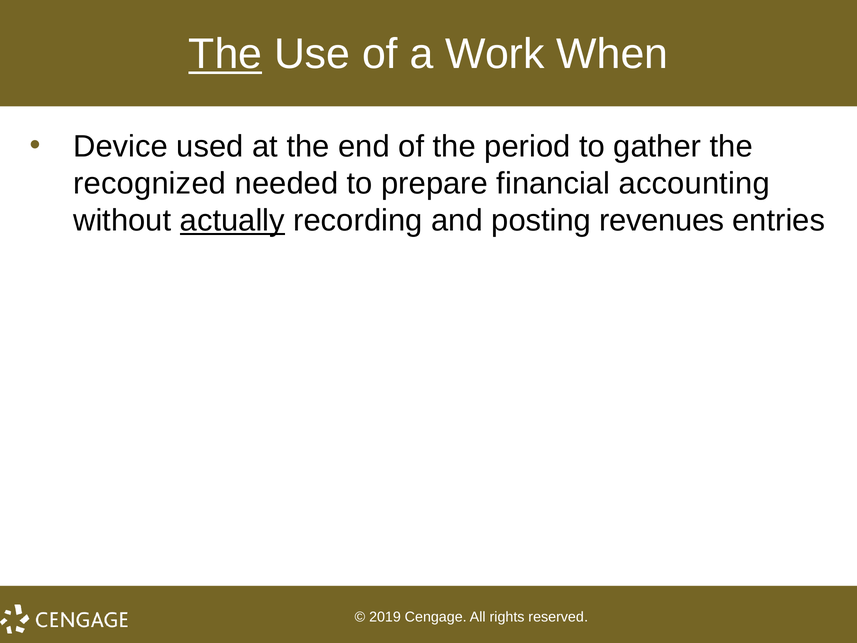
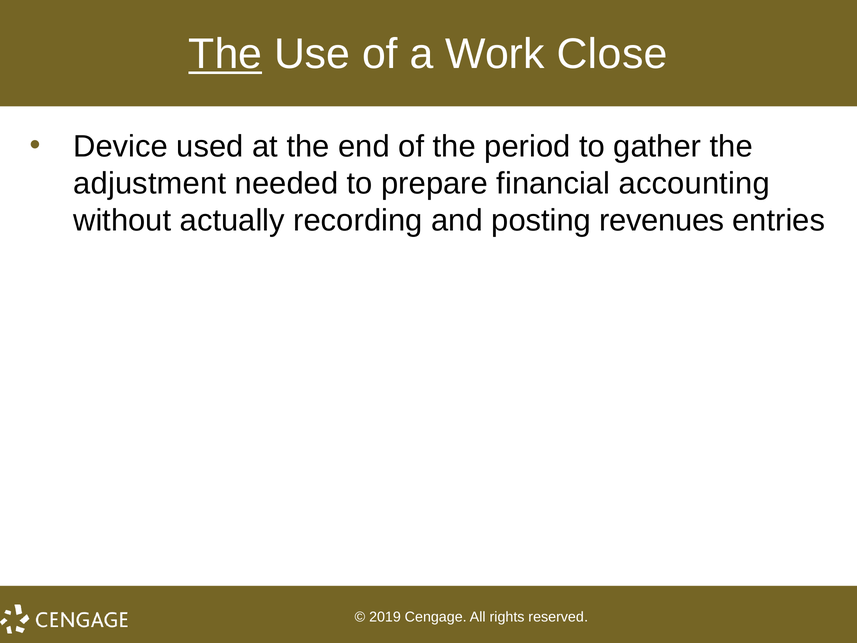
When: When -> Close (612, 54)
recognized: recognized -> adjustment (150, 184)
actually underline: present -> none (232, 221)
